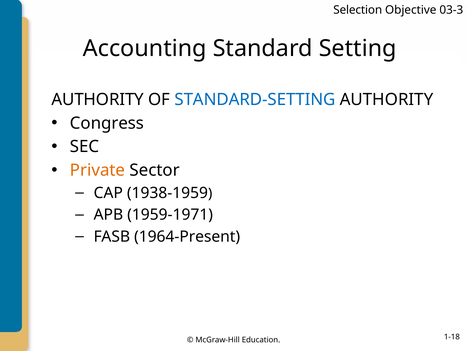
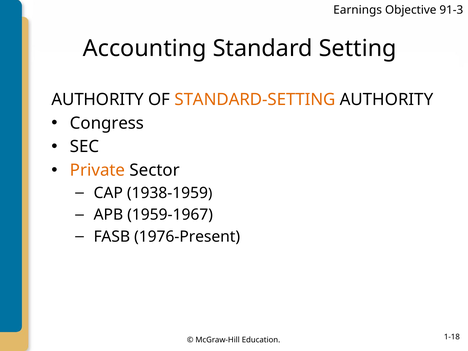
Selection: Selection -> Earnings (358, 10)
03-3: 03-3 -> 91-3 (451, 10)
STANDARD-SETTING colour: blue -> orange (255, 99)
1959-1971: 1959-1971 -> 1959-1967 (170, 215)
1964-Present: 1964-Present -> 1976-Present (187, 237)
